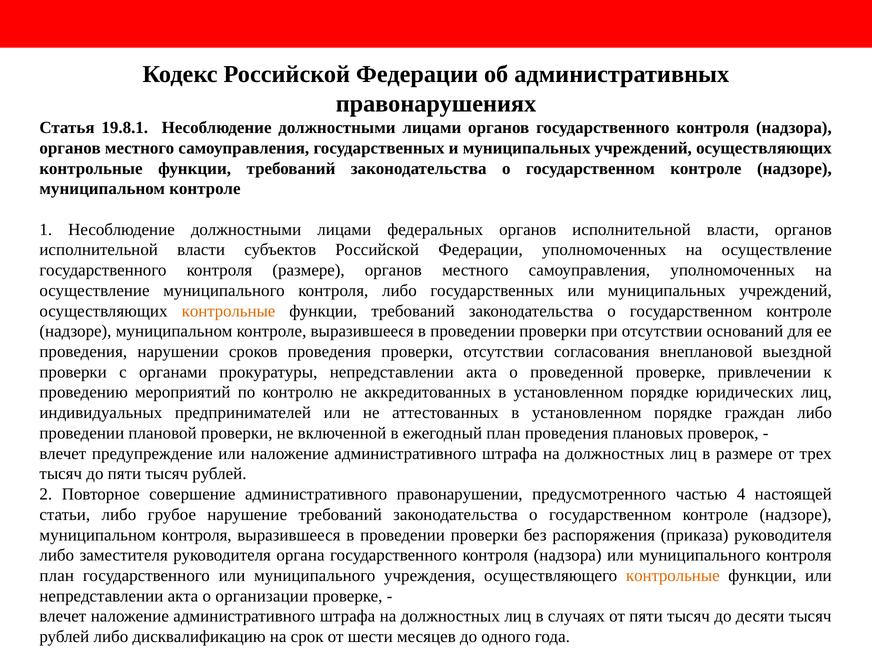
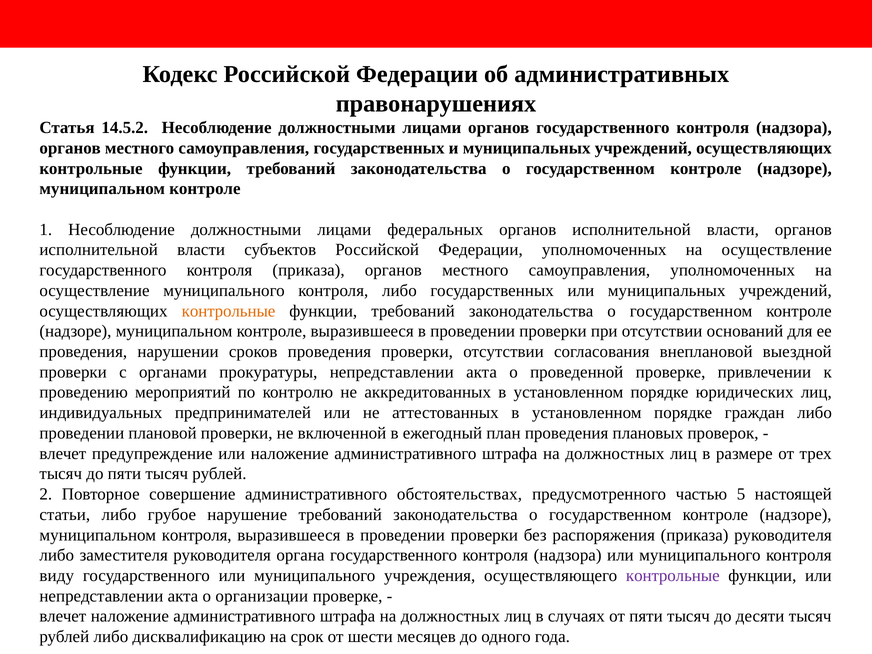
19.8.1: 19.8.1 -> 14.5.2 (125, 128)
контроля размере: размере -> приказа (309, 270)
правонарушении: правонарушении -> обстоятельствах (460, 494)
4: 4 -> 5 (741, 494)
план: план -> виду (57, 576)
контрольные colour: orange -> purple (673, 576)
